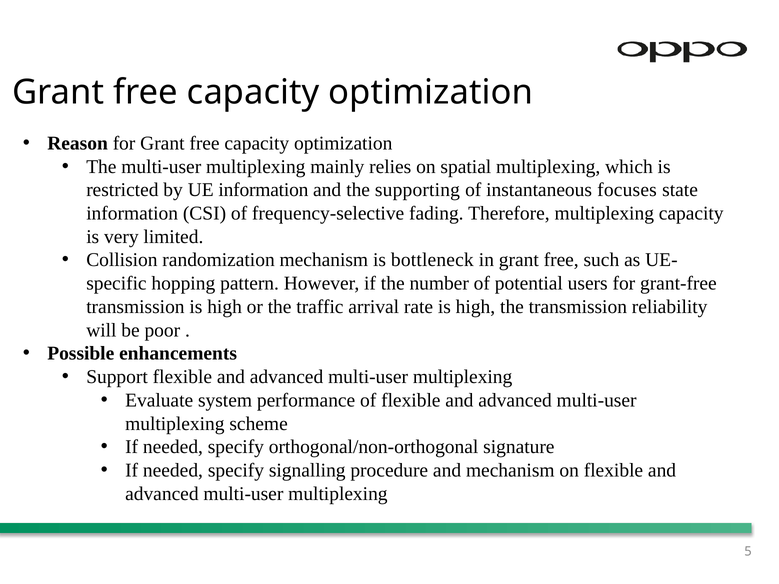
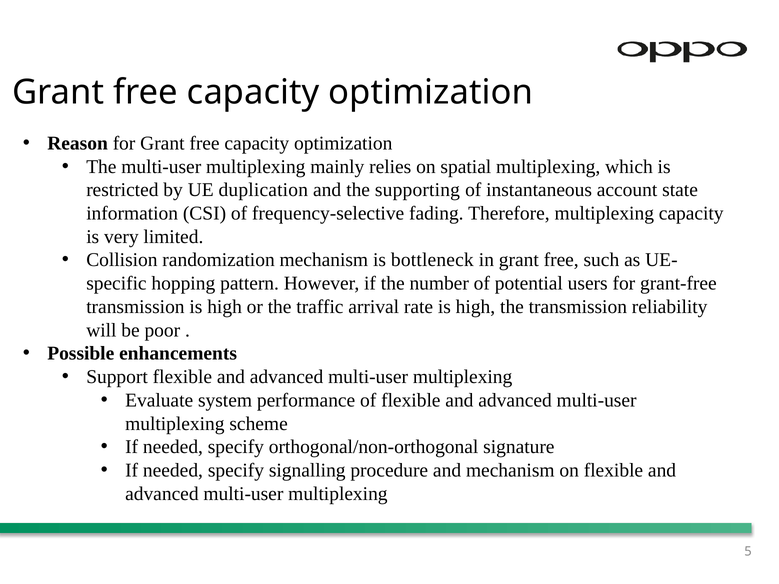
UE information: information -> duplication (263, 190)
focuses: focuses -> account (627, 190)
